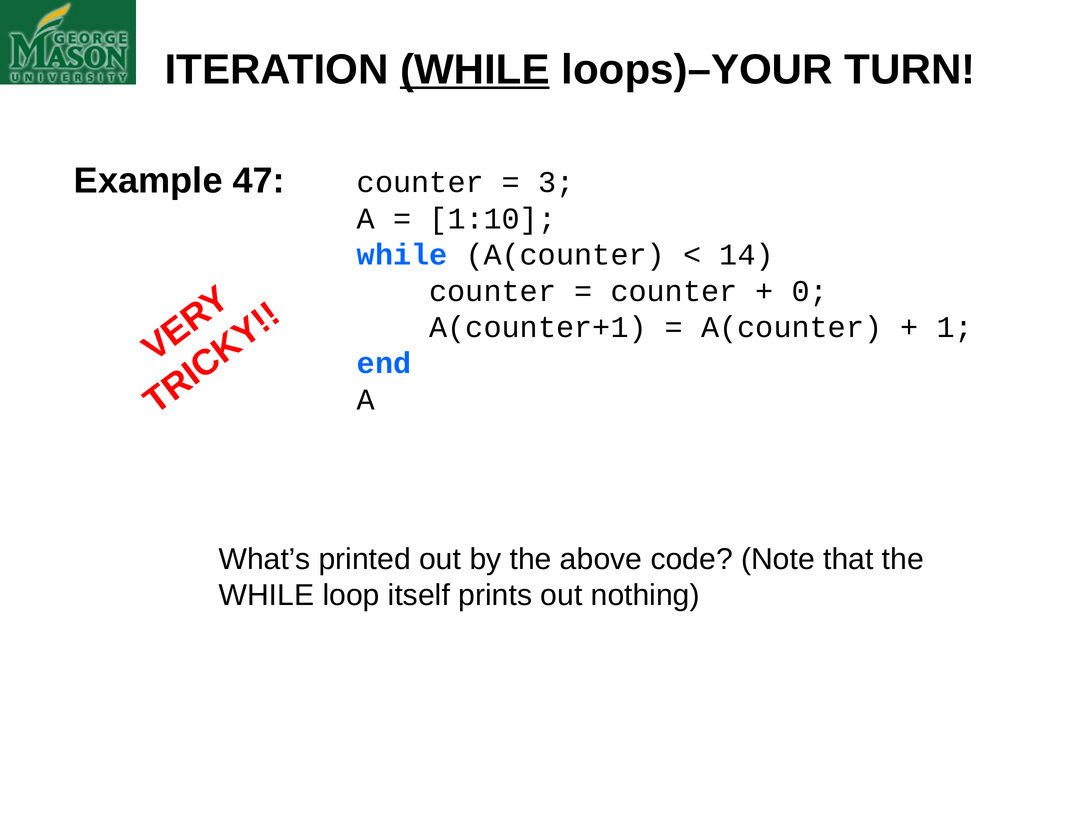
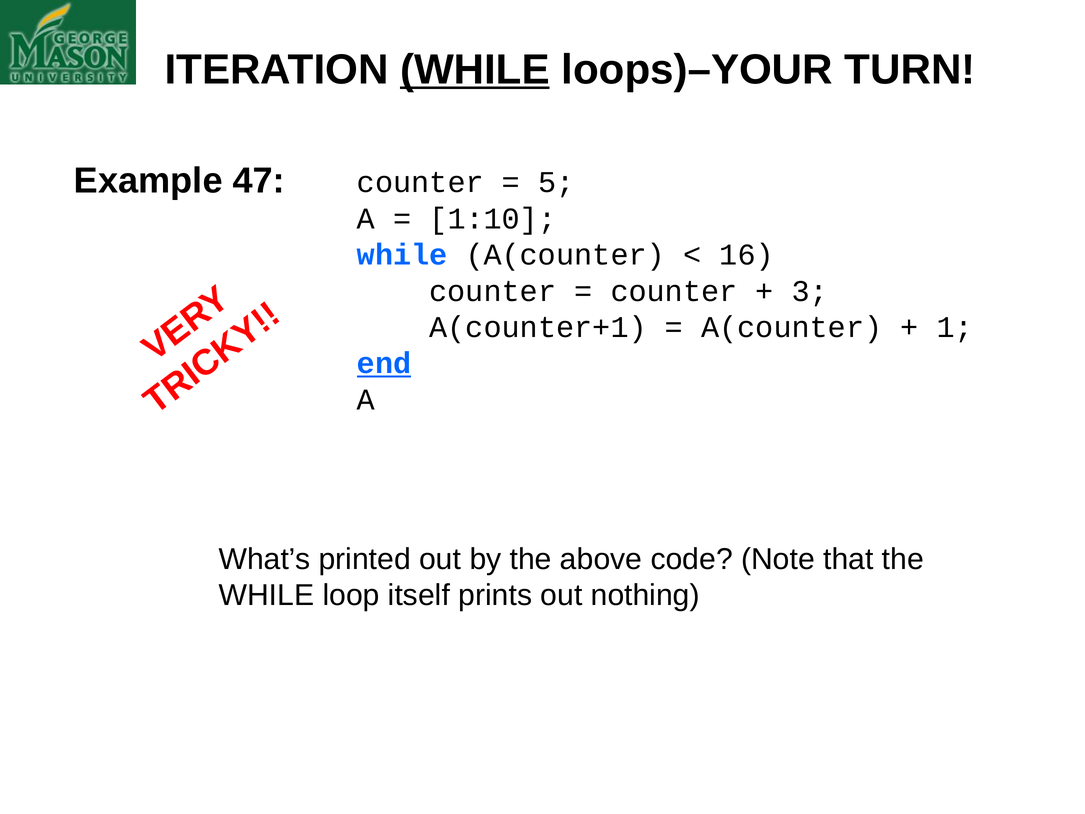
3: 3 -> 5 (556, 182)
14: 14 -> 16 (747, 255)
0: 0 -> 3 (810, 291)
end underline: none -> present (384, 363)
